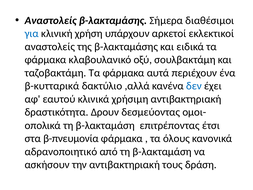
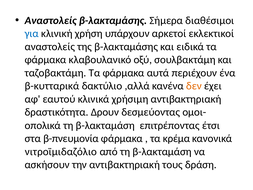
δεν colour: blue -> orange (194, 86)
όλους: όλους -> κρέμα (176, 138)
αδρανοποιητικό: αδρανοποιητικό -> νιτροϊμιδαζόλιο (61, 151)
